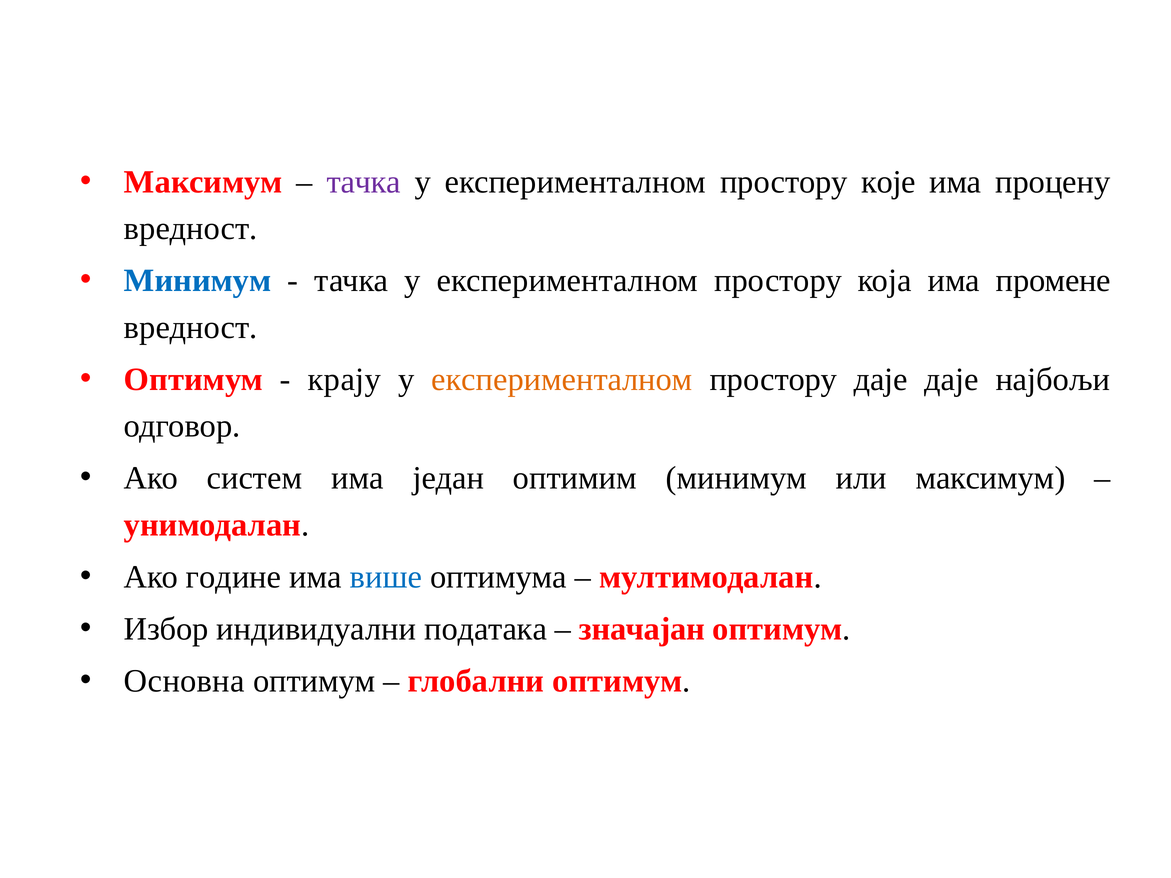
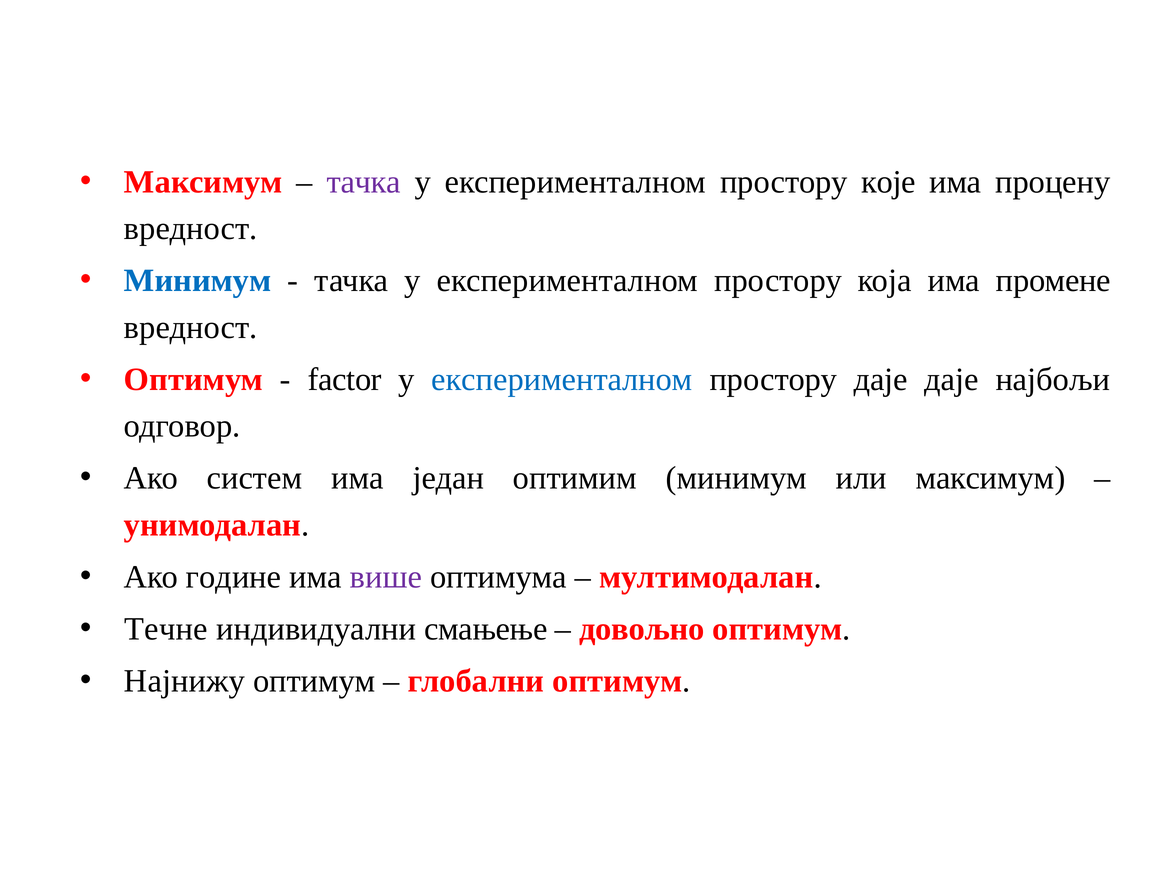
крају: крају -> factor (345, 380)
експерименталном colour: orange -> blue (562, 380)
више colour: blue -> purple (386, 577)
Избор: Избор -> Течне (166, 629)
података: података -> смањење (486, 629)
значајан: значајан -> довољно (642, 629)
Основна: Основна -> Најнижу (184, 681)
